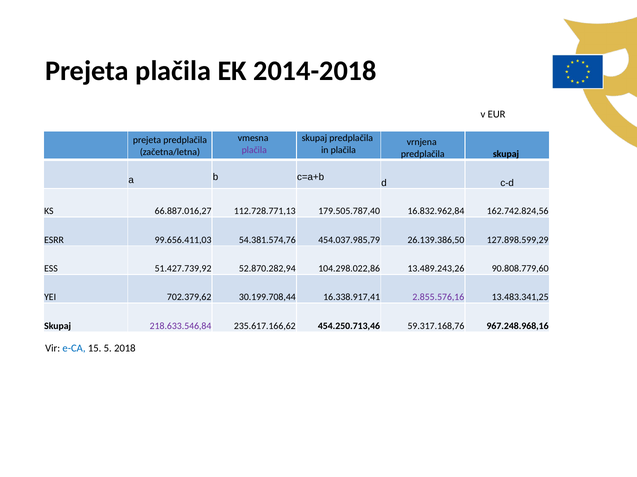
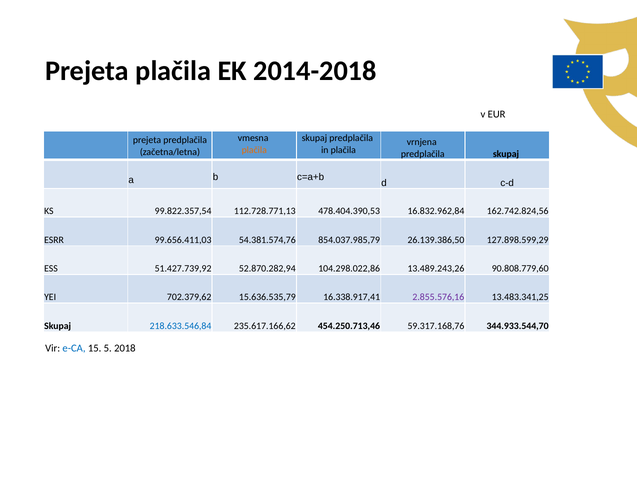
plačila colour: purple -> orange (254, 150)
66.887.016,27: 66.887.016,27 -> 99.822.357,54 (183, 212)
179.505.787,40: 179.505.787,40 -> 478.404.390,53 (349, 212)
454.037.985,79: 454.037.985,79 -> 854.037.985,79 (349, 240)
30.199.708,44: 30.199.708,44 -> 15.636.535,79 (267, 298)
218.633.546,84 colour: purple -> blue (181, 326)
967.248.968,16: 967.248.968,16 -> 344.933.544,70 (518, 326)
